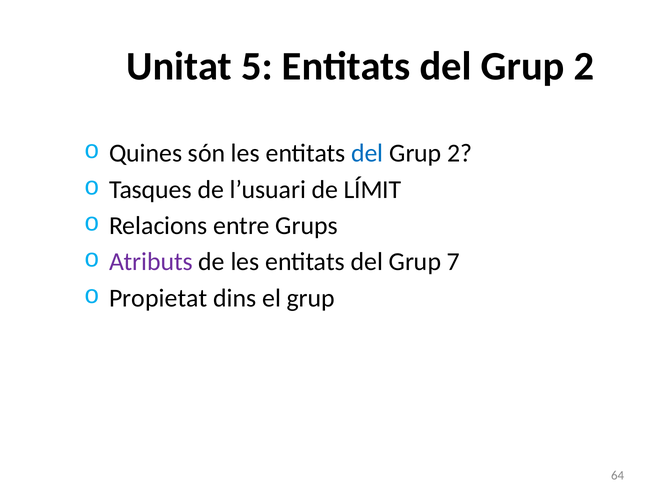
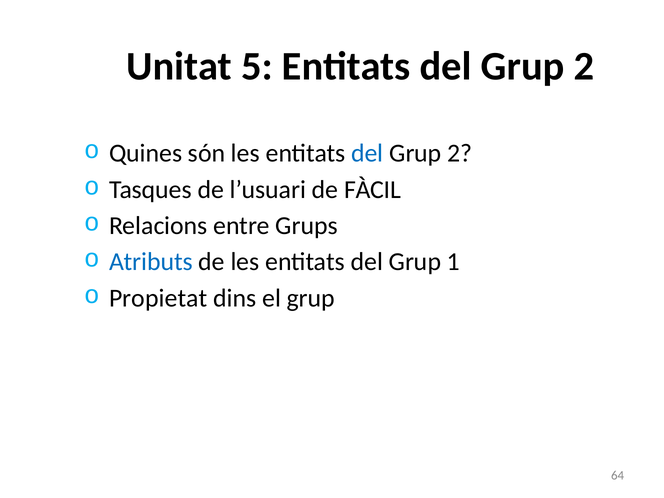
LÍMIT: LÍMIT -> FÀCIL (373, 190)
Atributs colour: purple -> blue (151, 262)
7: 7 -> 1 (453, 262)
